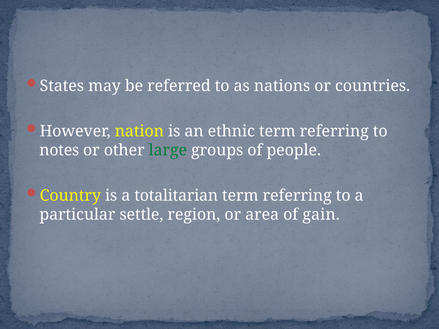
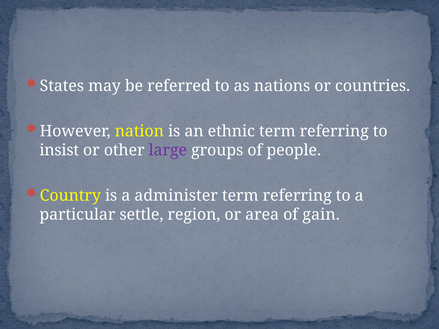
notes: notes -> insist (59, 150)
large colour: green -> purple (168, 150)
totalitarian: totalitarian -> administer (176, 196)
